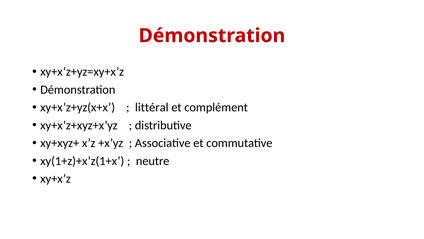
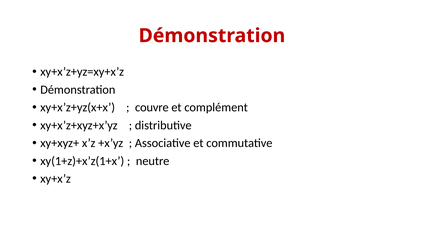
littéral: littéral -> couvre (152, 107)
